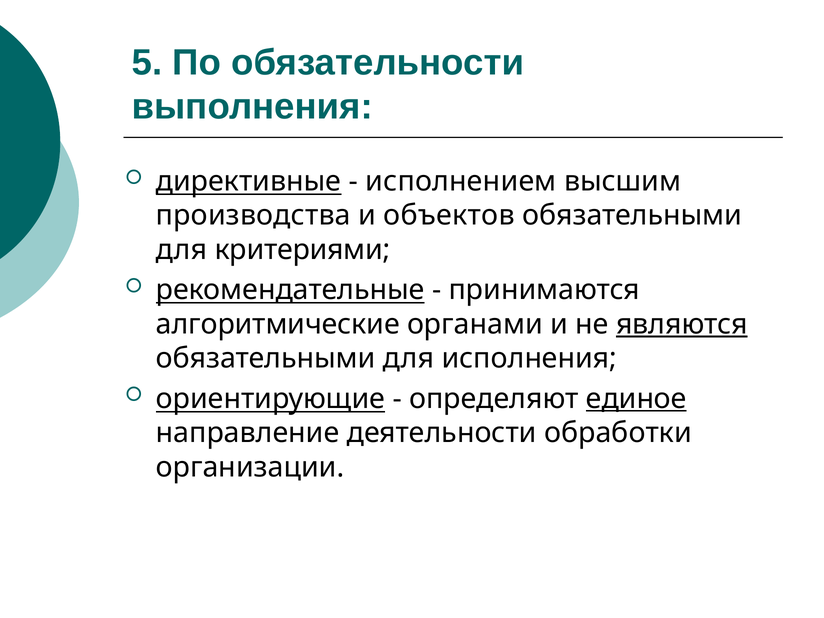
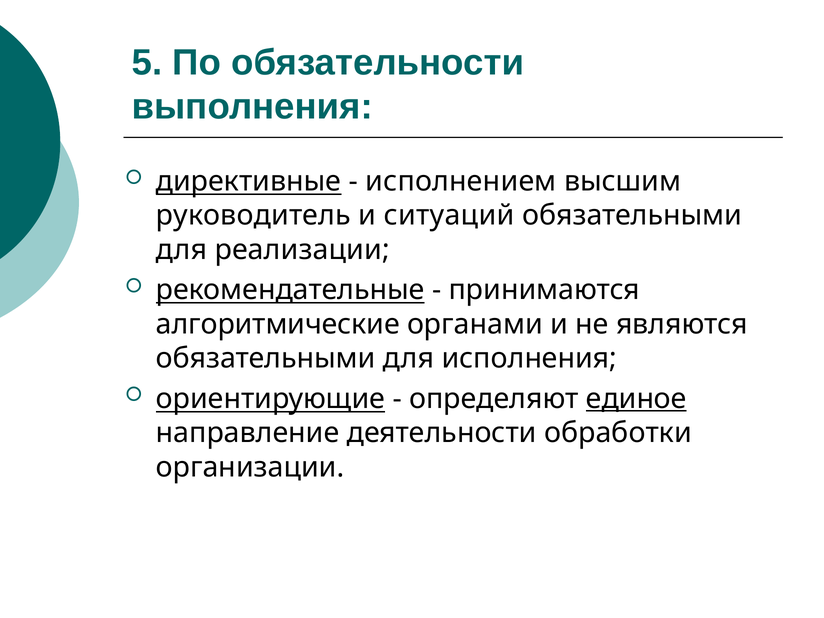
производства: производства -> руководитель (253, 216)
объектов: объектов -> ситуаций (449, 216)
критериями: критериями -> реализации (302, 250)
являются underline: present -> none (682, 324)
